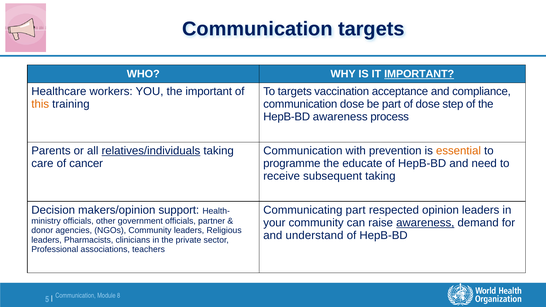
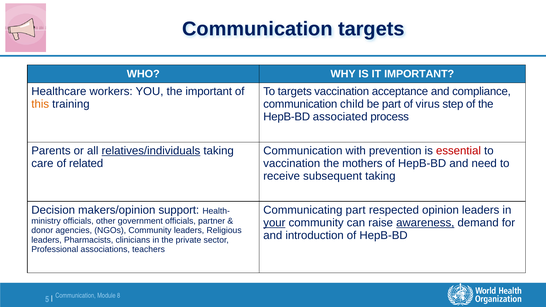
IMPORTANT underline: present -> none (419, 74)
communication dose: dose -> child (352, 104)
of dose: dose -> virus (428, 104)
HepB-BD awareness: awareness -> associated (340, 117)
essential colour: orange -> red (458, 151)
cancer: cancer -> related (86, 163)
programme: programme -> vaccination (292, 163)
educate: educate -> mothers (362, 163)
your underline: none -> present (274, 223)
understand: understand -> introduction (315, 235)
